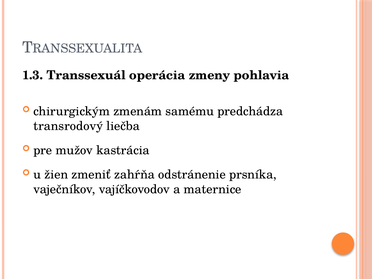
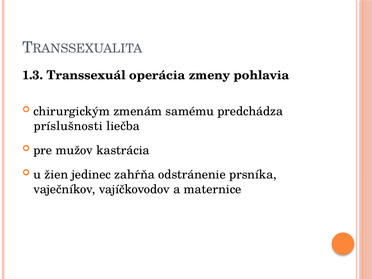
transrodový: transrodový -> príslušnosti (68, 126)
zmeniť: zmeniť -> jedinec (91, 174)
